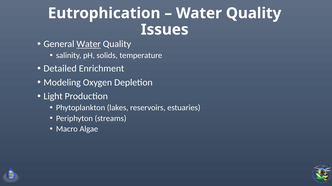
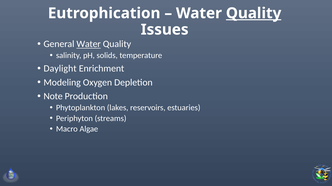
Quality underline: none -> present (254, 13)
Detailed: Detailed -> Daylight (60, 69)
Light: Light -> Note (53, 97)
